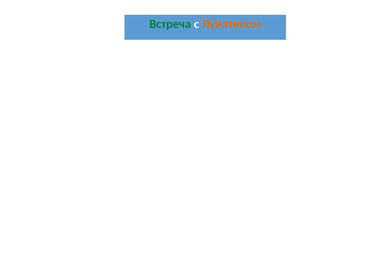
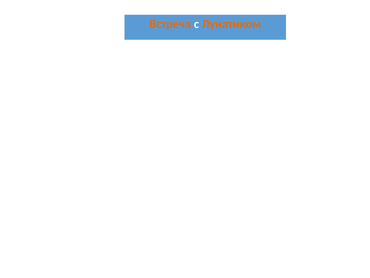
Встреча colour: green -> orange (170, 24)
